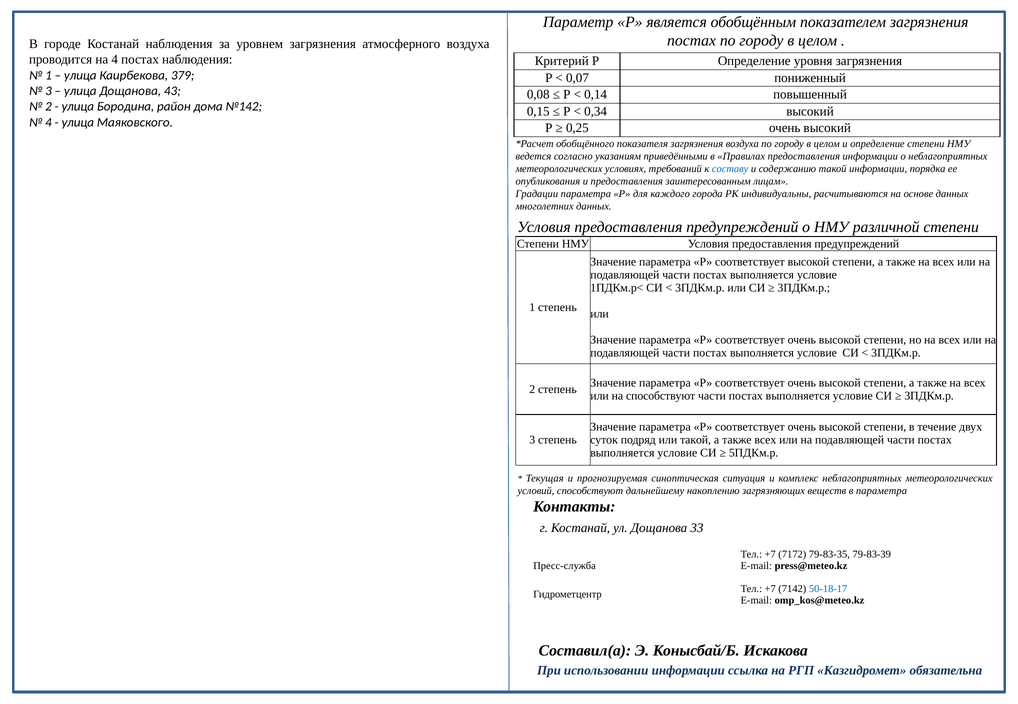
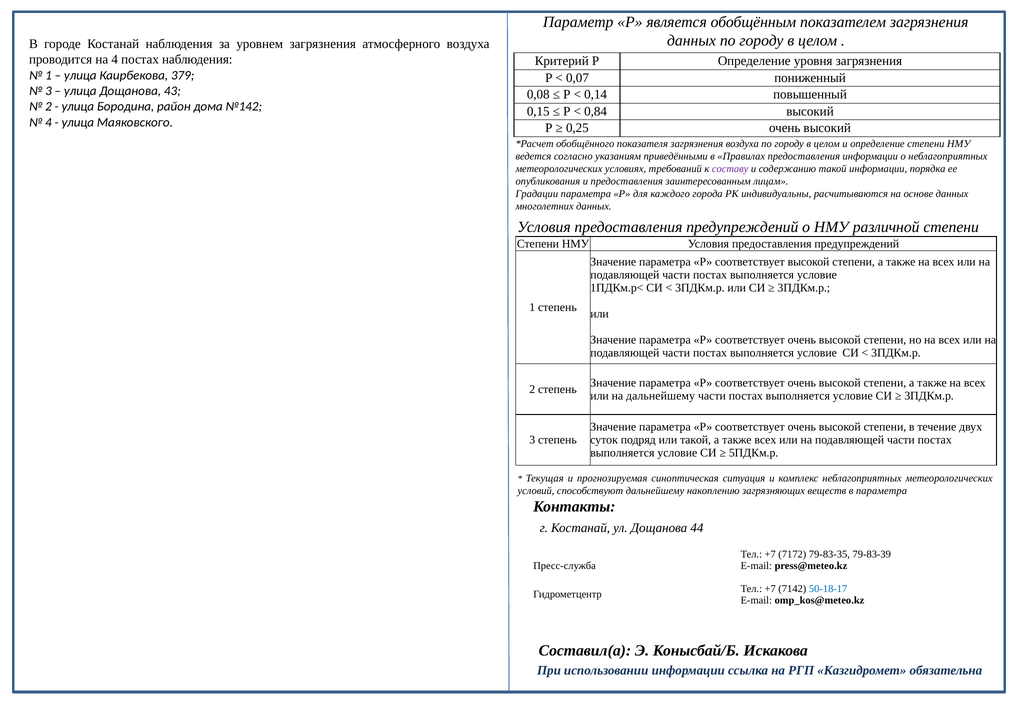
постах: постах -> данных (691, 41)
0,34: 0,34 -> 0,84 (596, 112)
составу colour: blue -> purple (730, 169)
на способствуют: способствуют -> дальнейшему (661, 396)
33: 33 -> 44 (697, 528)
